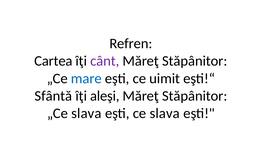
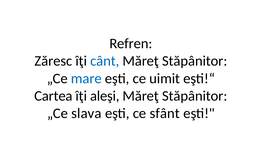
Cartea: Cartea -> Zăresc (53, 61)
cânt colour: purple -> blue (105, 61)
Sfântă: Sfântă -> Cartea (53, 96)
ce slava: slava -> sfânt (165, 114)
